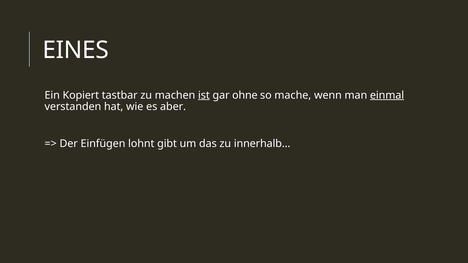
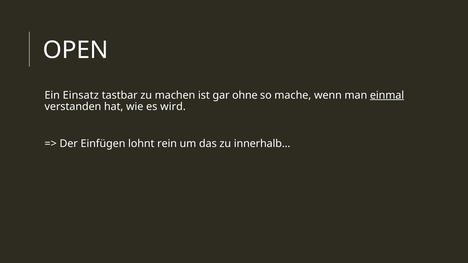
EINES: EINES -> OPEN (76, 50)
Kopiert: Kopiert -> Einsatz (81, 95)
ist underline: present -> none (204, 95)
aber: aber -> wird (173, 107)
gibt: gibt -> rein (167, 144)
